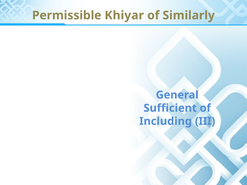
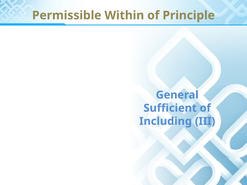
Khiyar: Khiyar -> Within (124, 15)
Similarly: Similarly -> Principle (189, 15)
